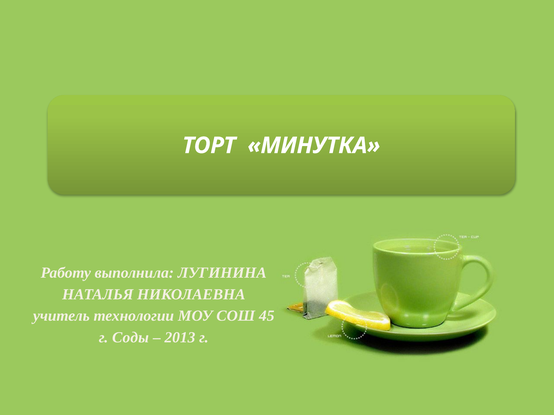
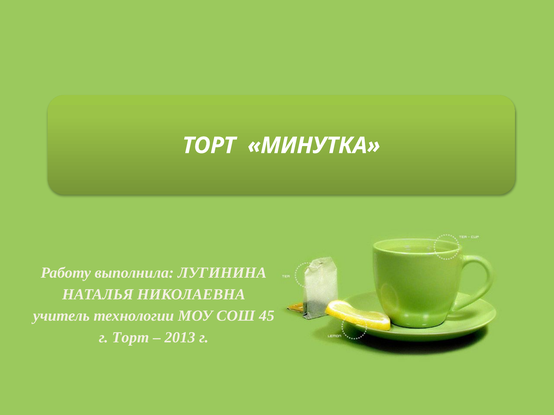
г Соды: Соды -> Торт (131, 338)
